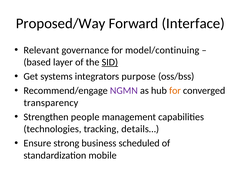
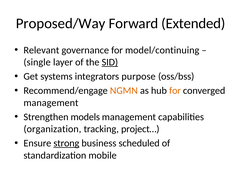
Interface: Interface -> Extended (193, 23)
based: based -> single (37, 62)
NGMN colour: purple -> orange (124, 91)
transparency: transparency -> management (51, 103)
people: people -> models (85, 117)
technologies: technologies -> organization (52, 129)
details…: details… -> project… (140, 129)
strong underline: none -> present (66, 143)
